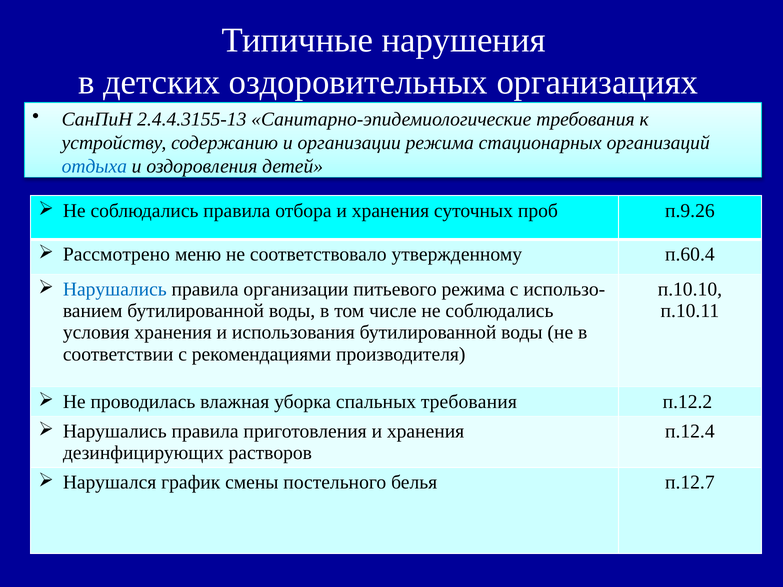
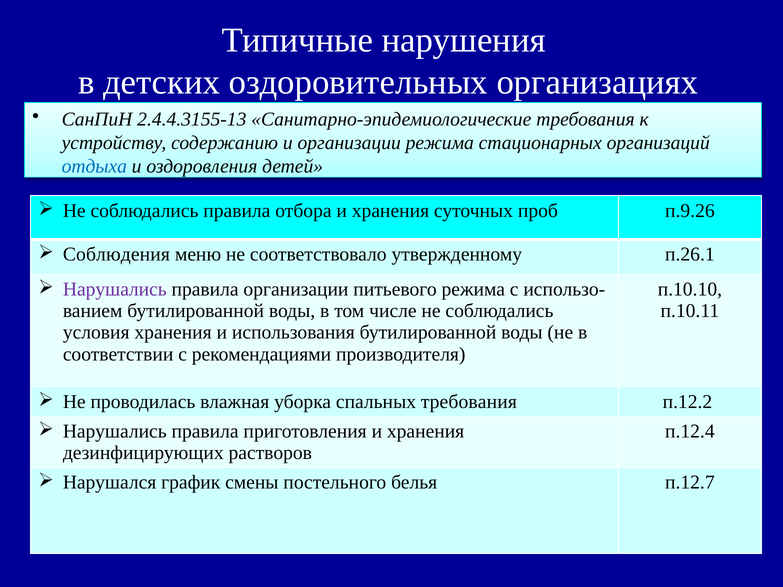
Рассмотрено: Рассмотрено -> Соблюдения (116, 254)
п.60.4: п.60.4 -> п.26.1 (690, 254)
Нарушались colour: blue -> purple (115, 289)
